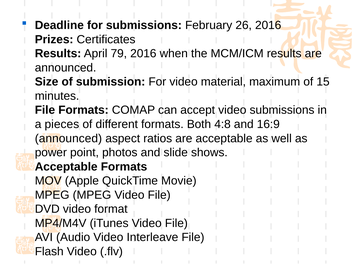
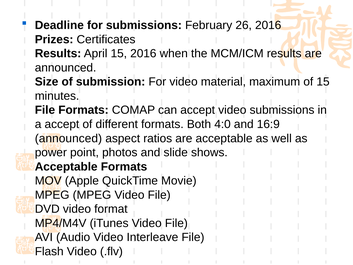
April 79: 79 -> 15 (119, 54)
a pieces: pieces -> accept (62, 124)
4:8: 4:8 -> 4:0 (223, 124)
